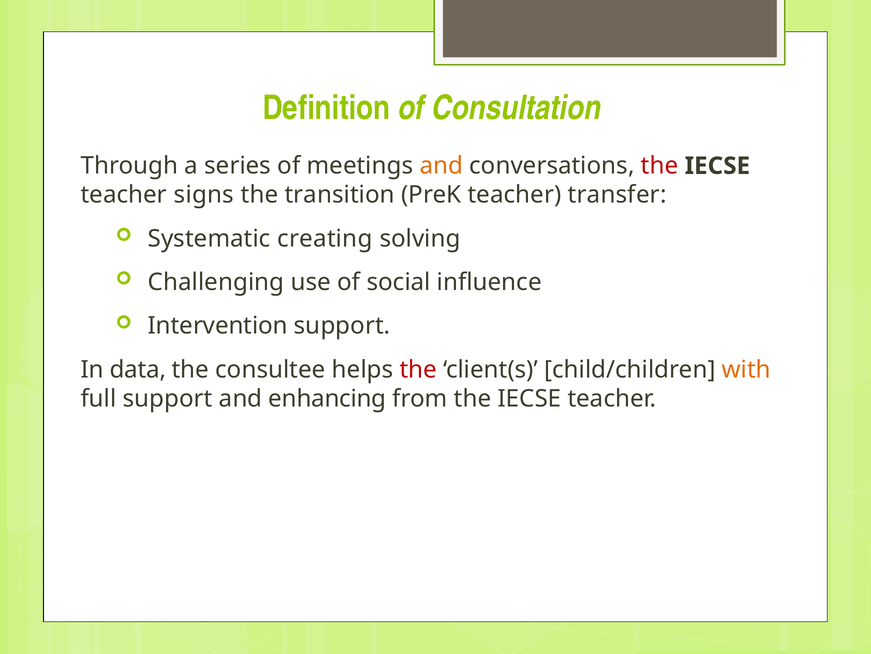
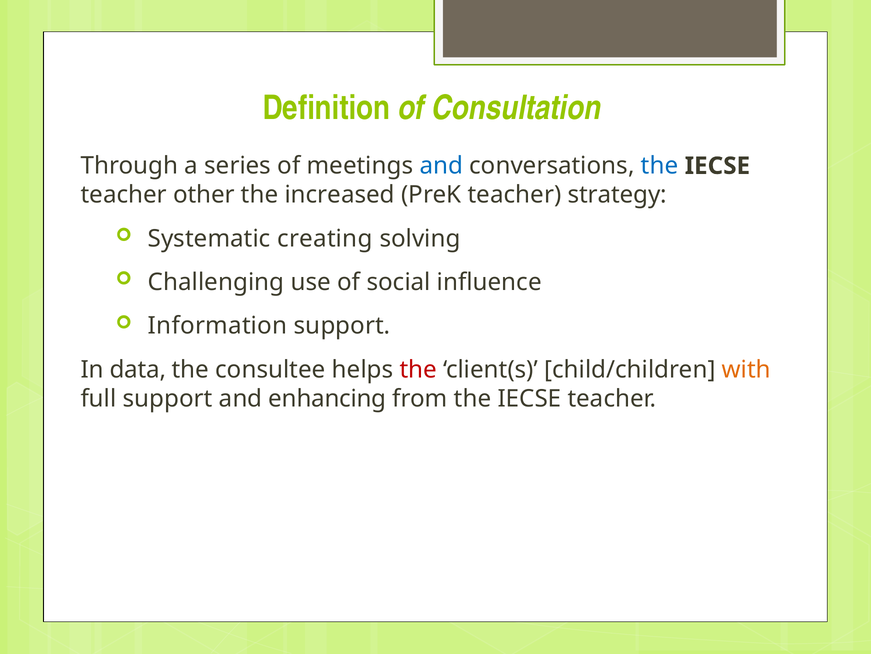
and colour: orange -> blue (441, 166)
the colour: red -> blue (660, 166)
signs: signs -> other (204, 195)
transition: transition -> increased (340, 195)
transfer: transfer -> strategy (617, 195)
Intervention: Intervention -> Information (218, 326)
